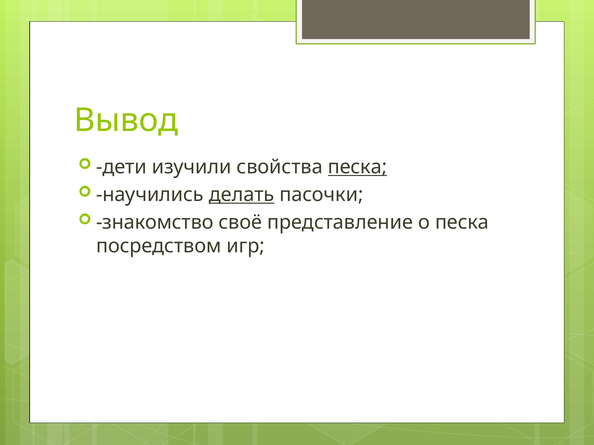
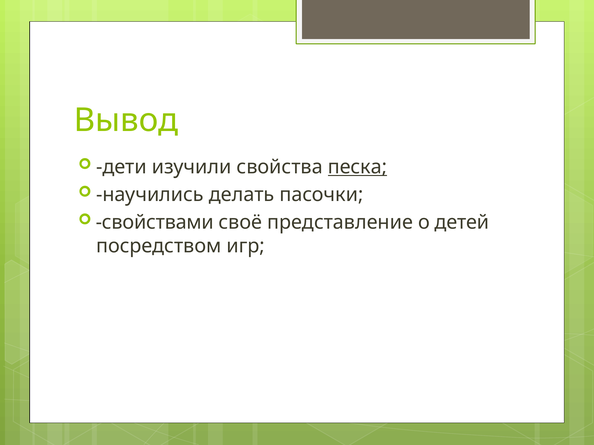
делать underline: present -> none (242, 195)
знакомство: знакомство -> свойствами (155, 223)
о песка: песка -> детей (462, 223)
